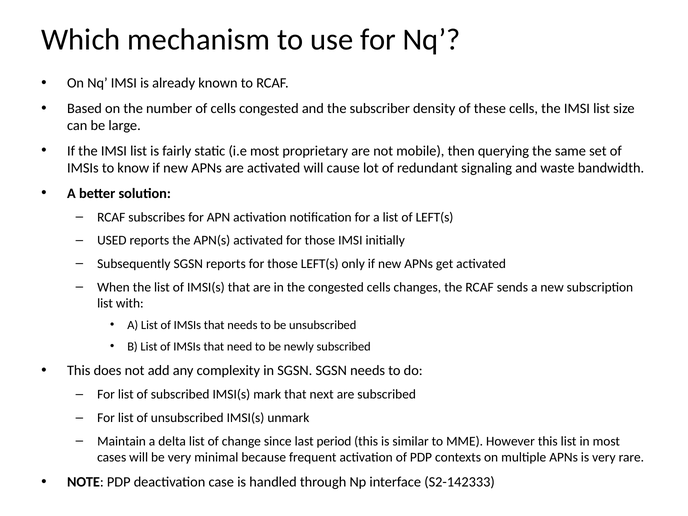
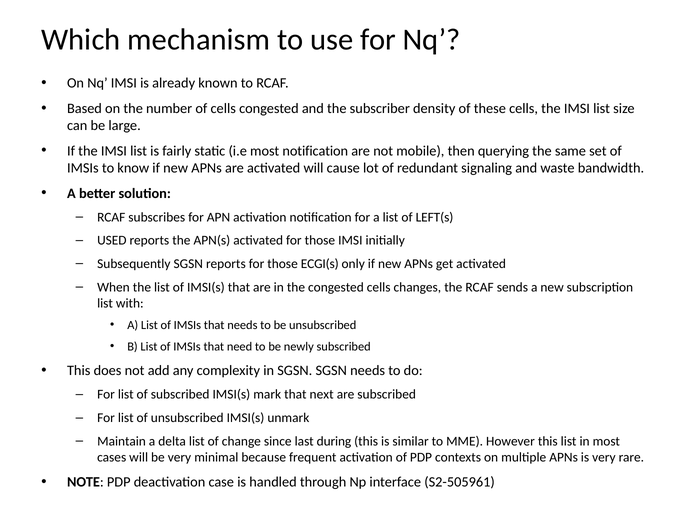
most proprietary: proprietary -> notification (315, 151)
those LEFT(s: LEFT(s -> ECGI(s (320, 264)
period: period -> during (334, 441)
S2-142333: S2-142333 -> S2-505961 (460, 482)
